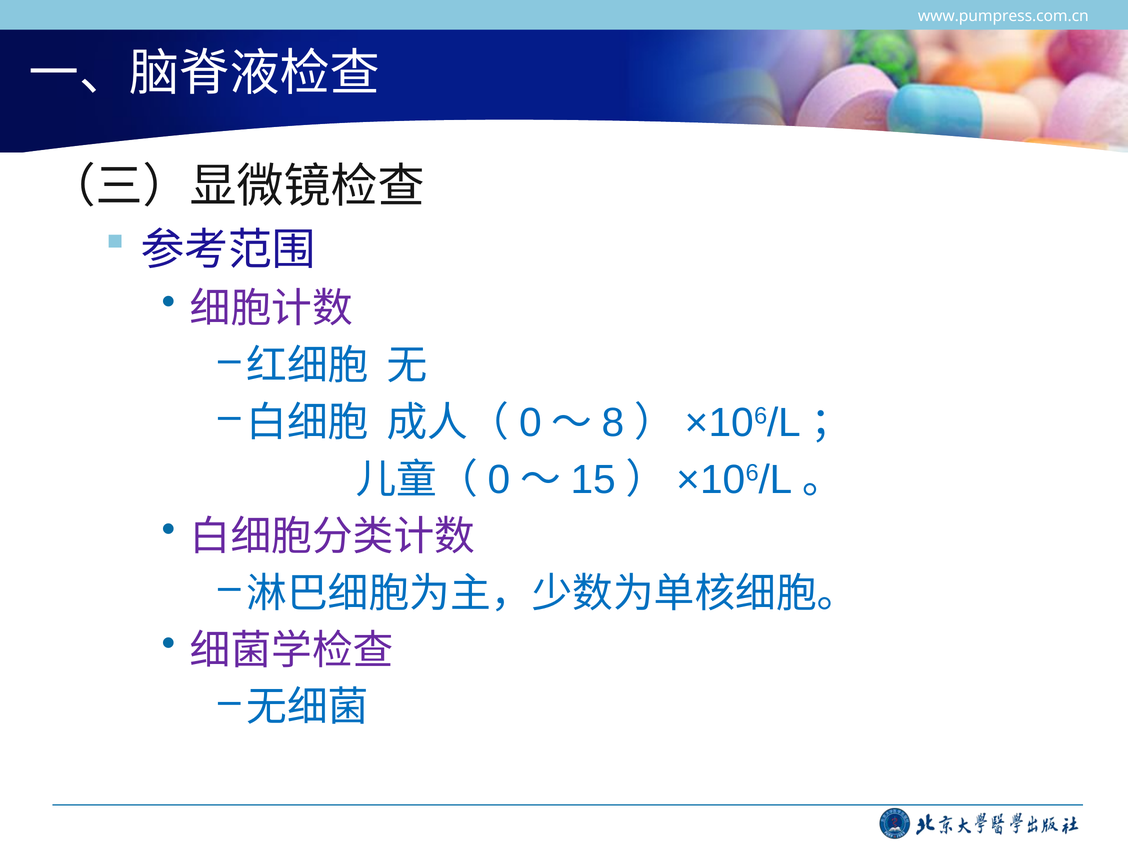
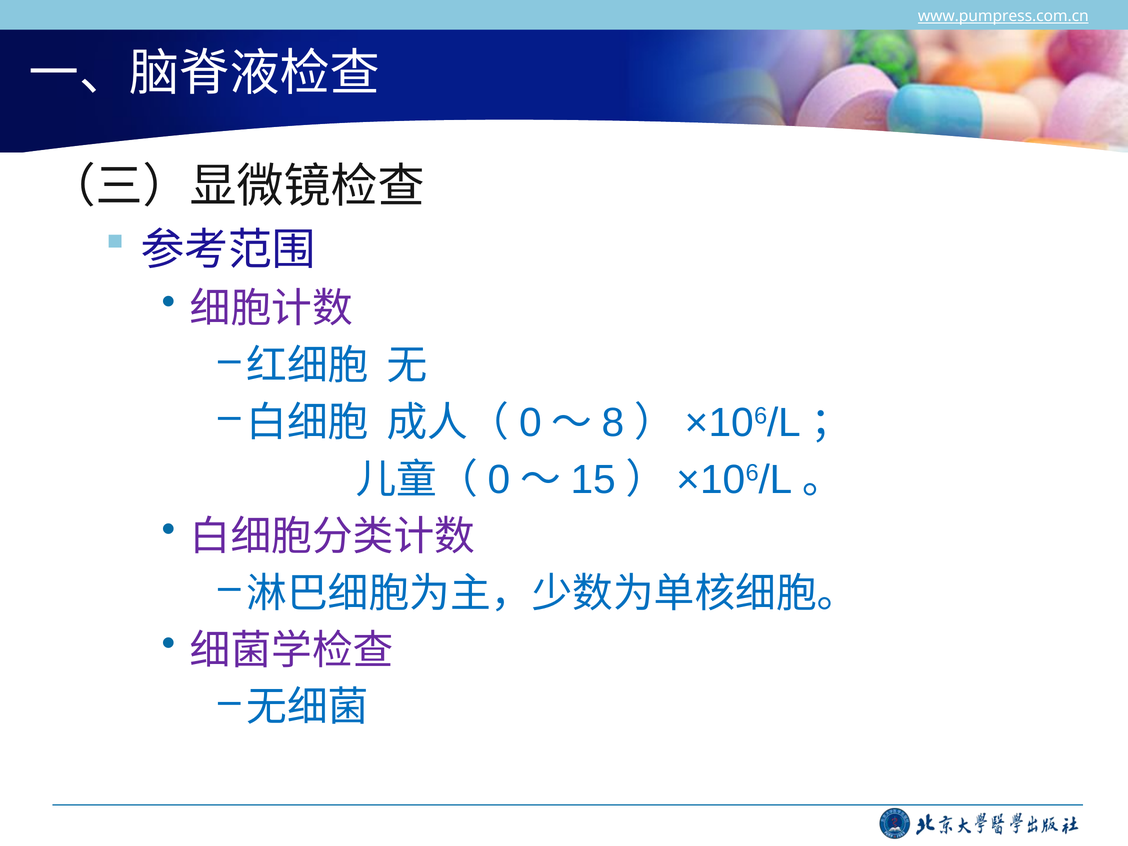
www.pumpress.com.cn underline: none -> present (1003, 16)
